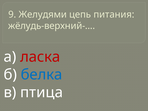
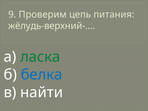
Желудями: Желудями -> Проверим (43, 14)
ласка colour: red -> green (40, 57)
птица: птица -> найти (42, 92)
